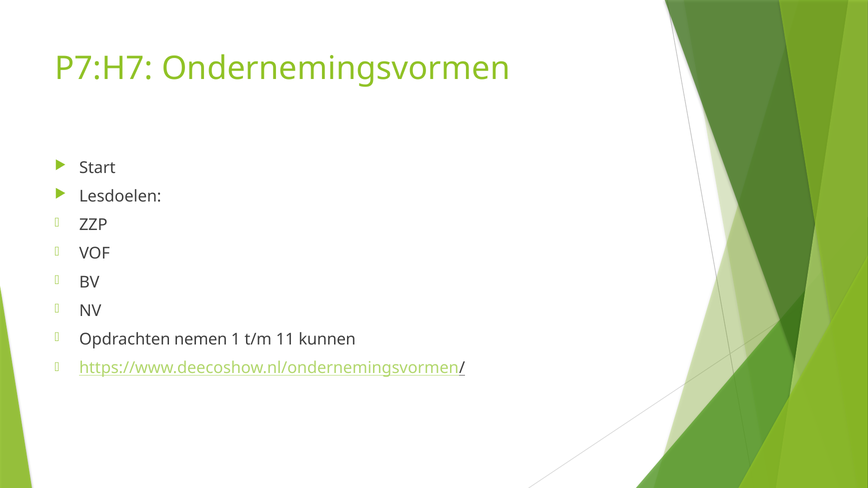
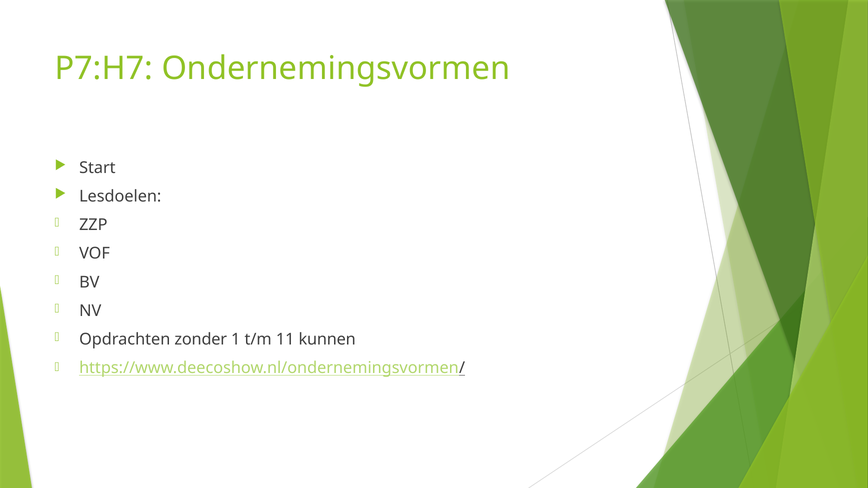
nemen: nemen -> zonder (201, 339)
